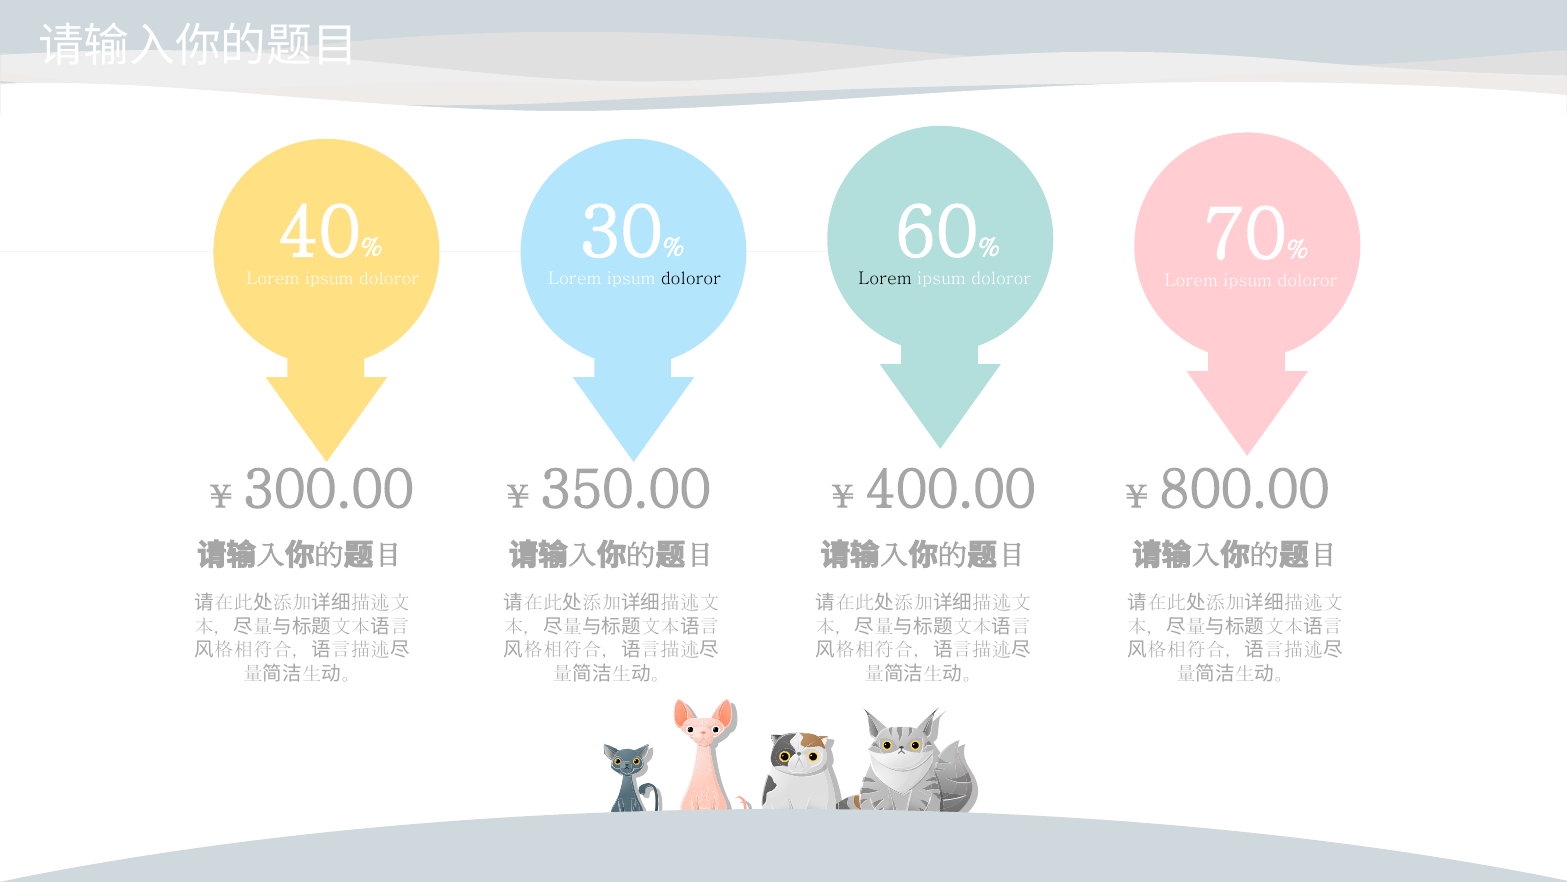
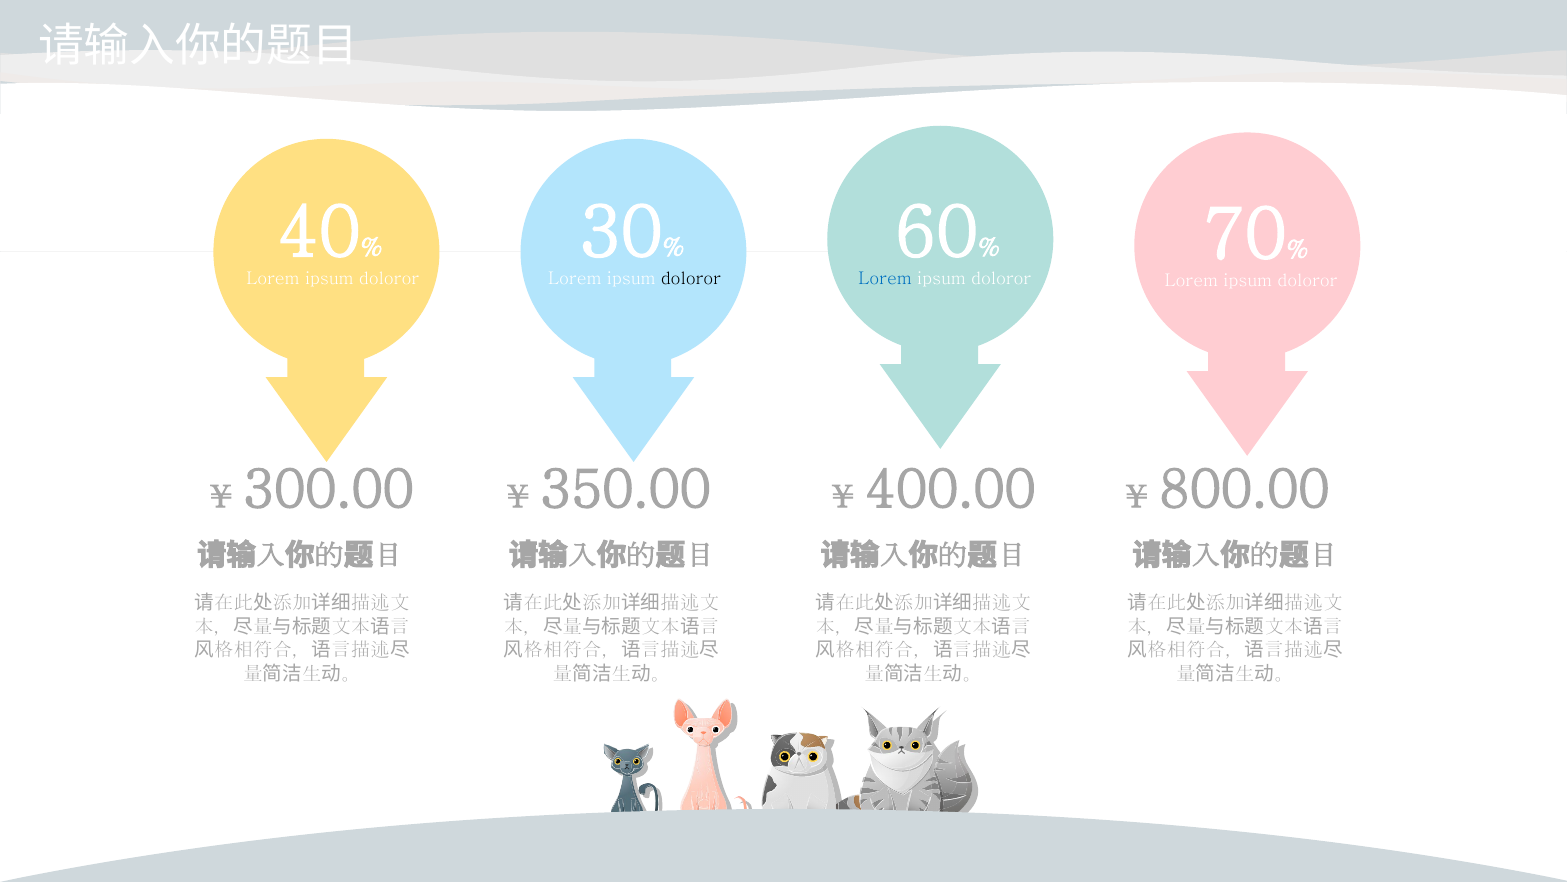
Lorem colour: black -> blue (885, 279)
